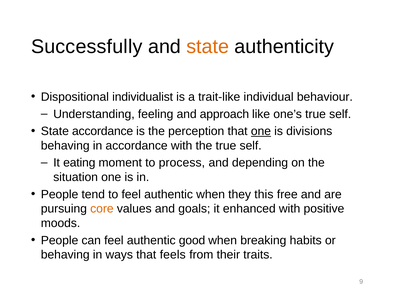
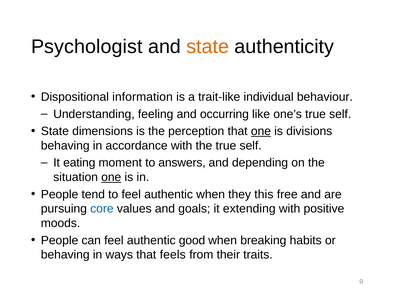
Successfully: Successfully -> Psychologist (87, 47)
individualist: individualist -> information (142, 97)
approach: approach -> occurring (224, 114)
State accordance: accordance -> dimensions (103, 131)
process: process -> answers (182, 163)
one underline: none -> present (111, 177)
core colour: orange -> blue (102, 209)
enhanced: enhanced -> extending (249, 209)
